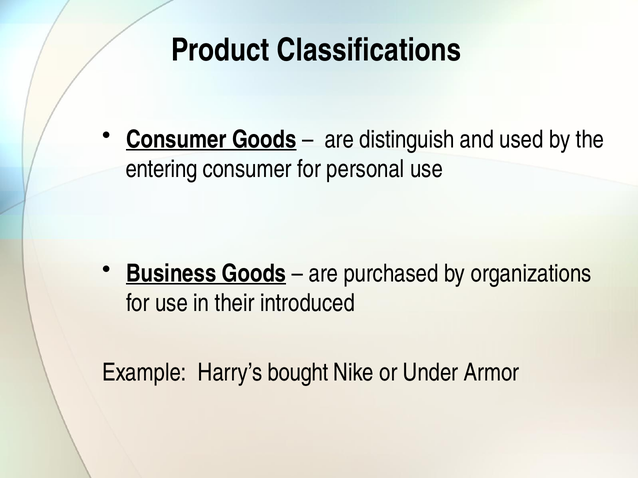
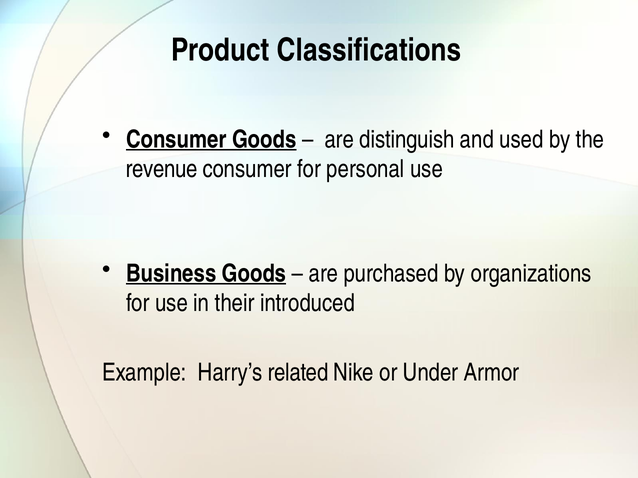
entering: entering -> revenue (162, 169)
bought: bought -> related (298, 373)
